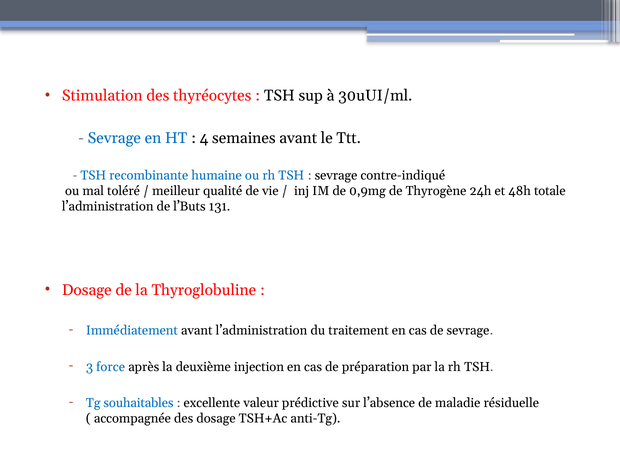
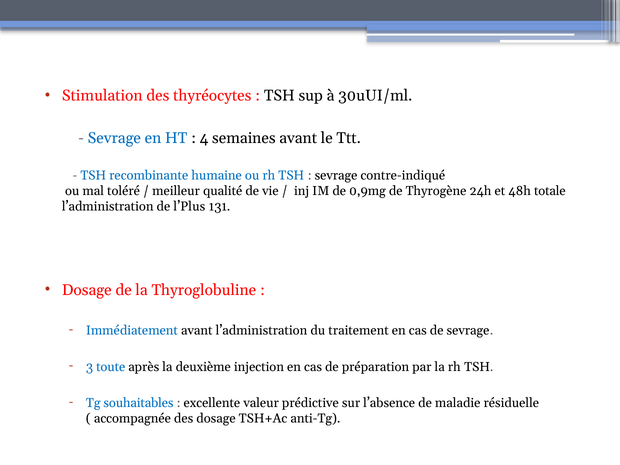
l’Buts: l’Buts -> l’Plus (189, 207)
force: force -> toute (111, 367)
